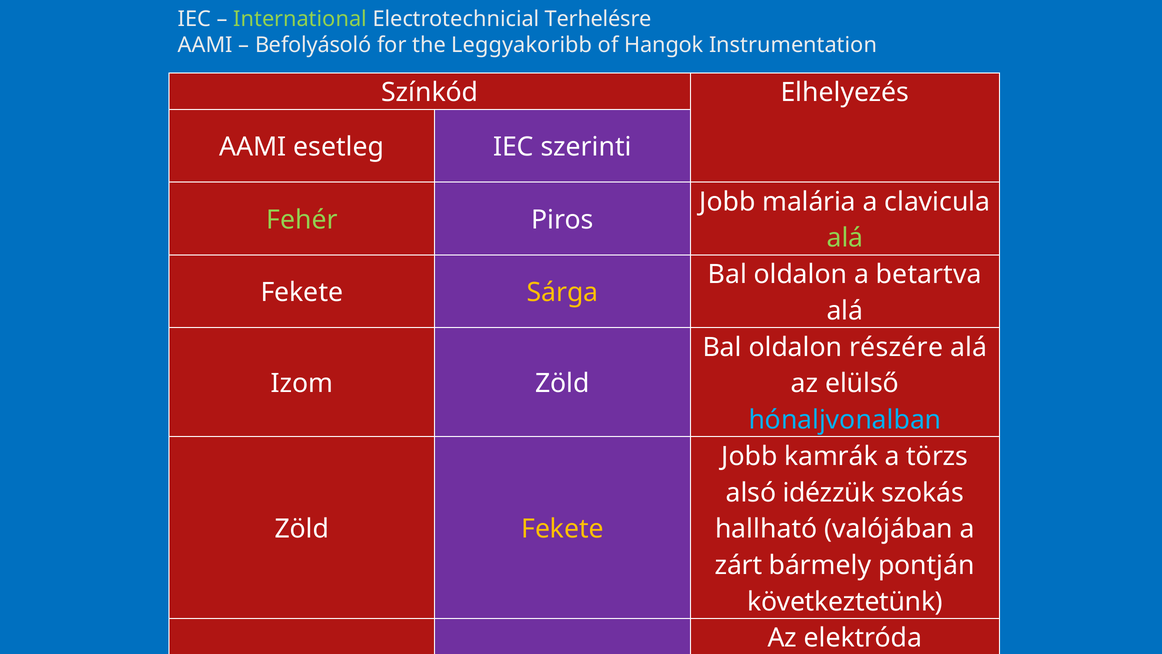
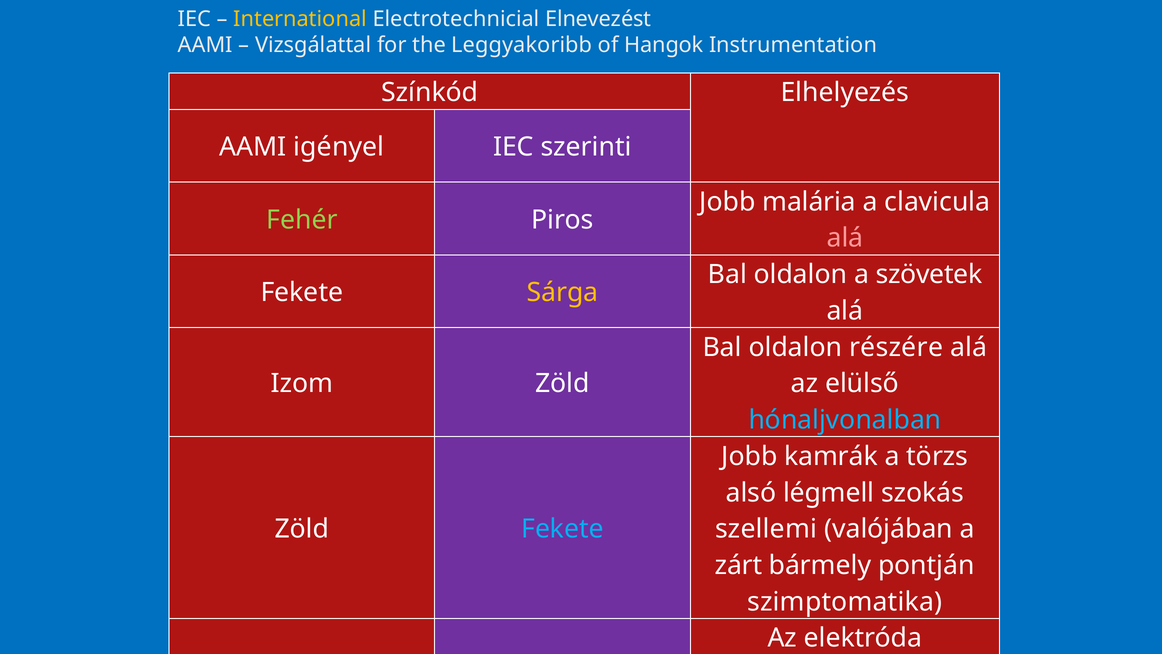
International colour: light green -> yellow (300, 19)
Terhelésre: Terhelésre -> Elnevezést (598, 19)
Befolyásoló: Befolyásoló -> Vizsgálattal (313, 45)
esetleg: esetleg -> igényel (339, 147)
alá colour: light green -> pink (845, 238)
betartva: betartva -> szövetek (929, 274)
idézzük: idézzük -> légmell (829, 492)
Fekete colour: yellow -> light blue (562, 529)
hallható: hallható -> szellemi (766, 529)
következtetünk: következtetünk -> szimptomatika (845, 601)
